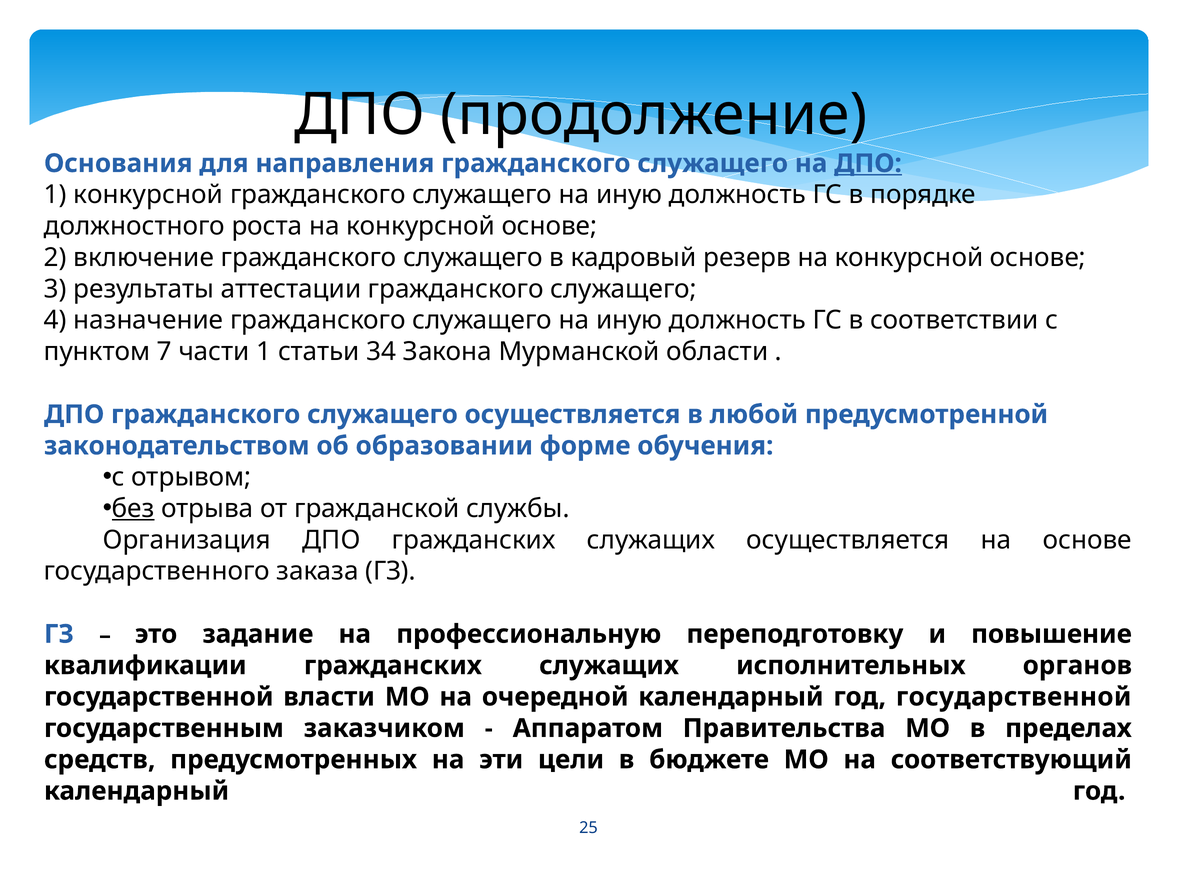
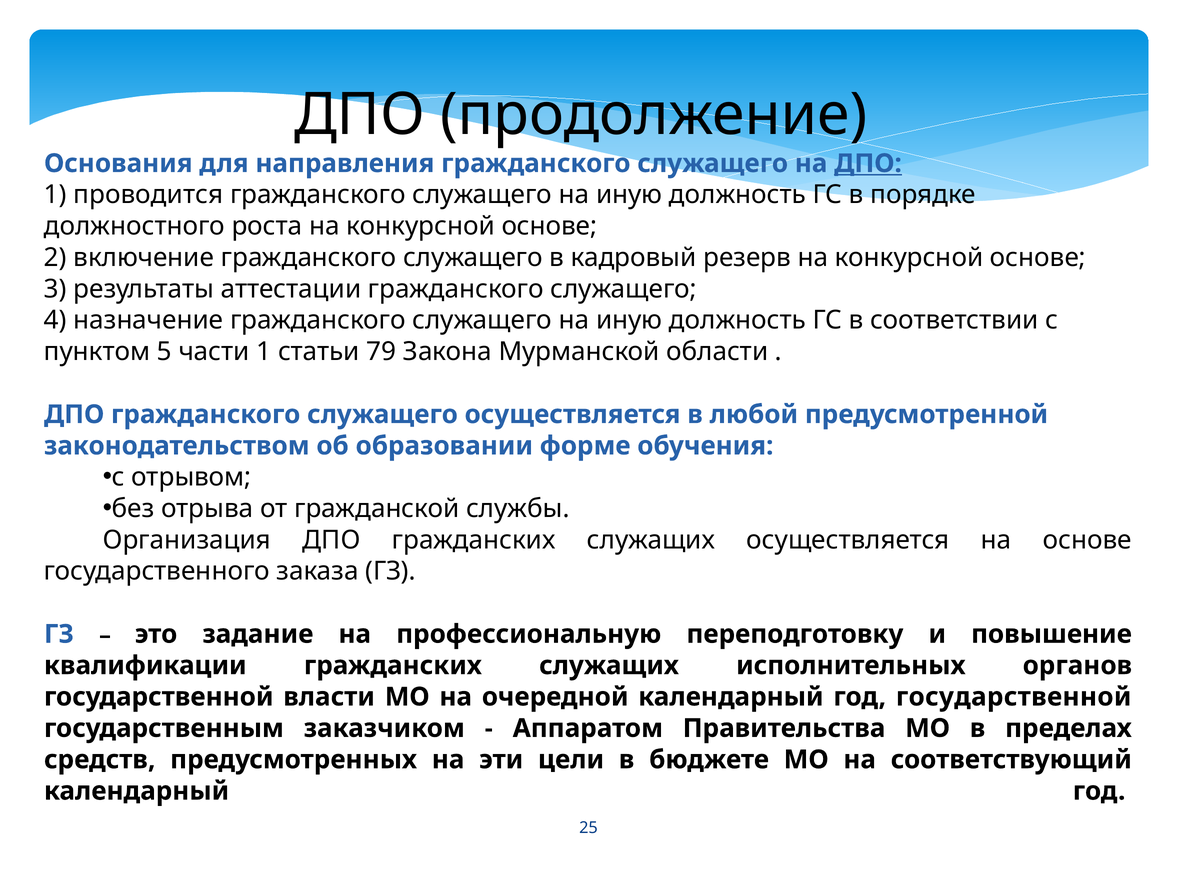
1 конкурсной: конкурсной -> проводится (148, 195)
7: 7 -> 5 (164, 352)
34: 34 -> 79 (381, 352)
без underline: present -> none (133, 508)
